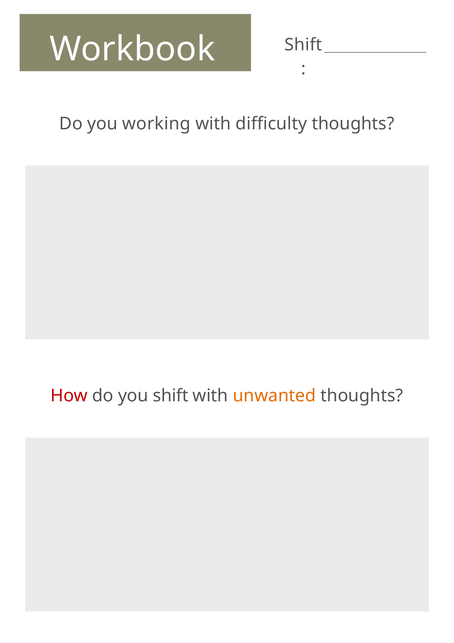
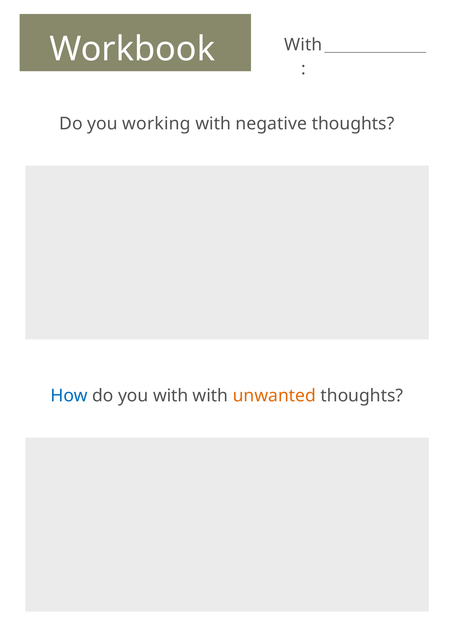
Shift: Shift -> With (303, 45)
difficulty: difficulty -> negative (271, 124)
How colour: red -> blue (69, 395)
you shift: shift -> with (171, 395)
